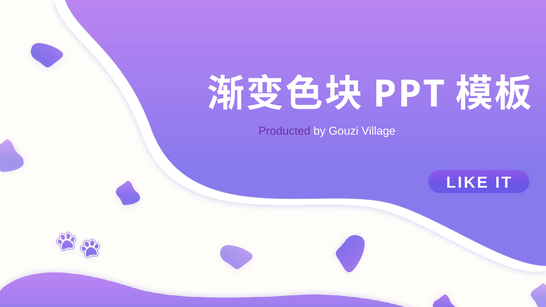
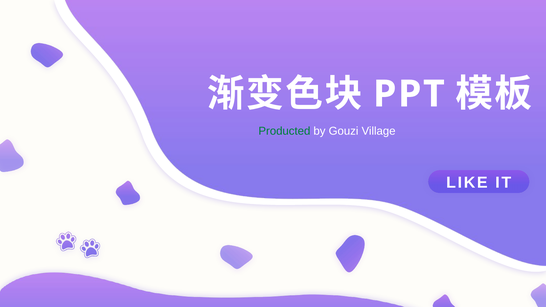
Producted colour: purple -> green (284, 131)
